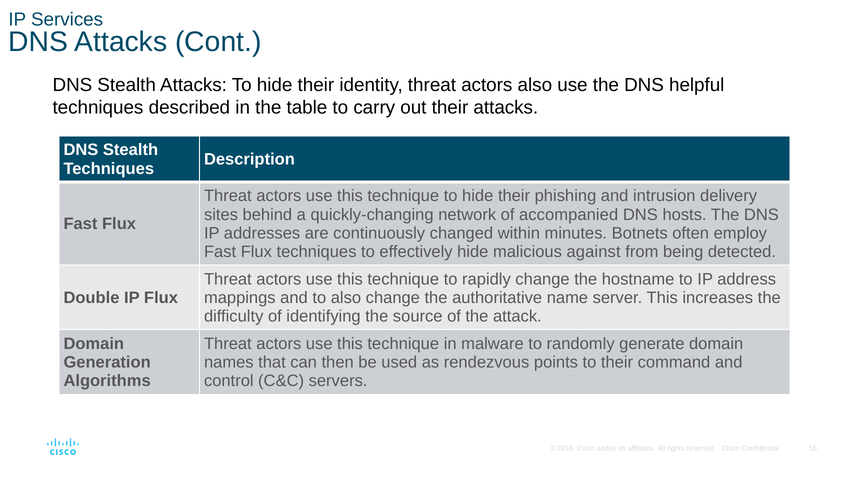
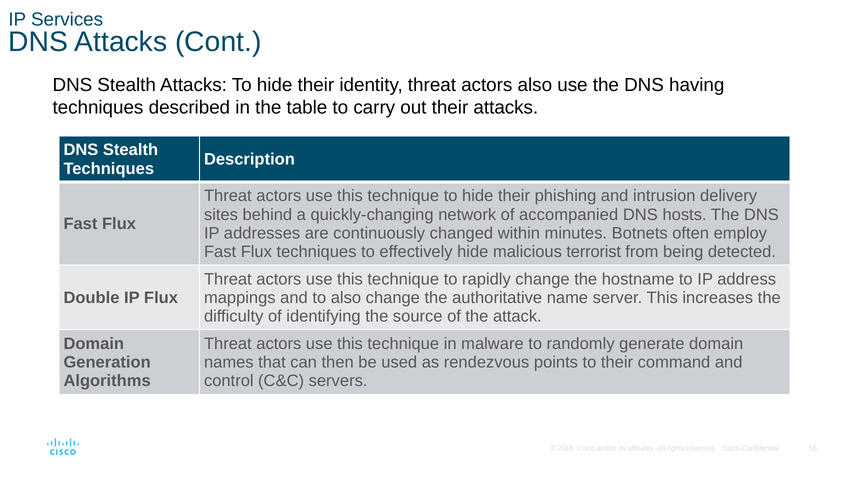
helpful: helpful -> having (697, 85)
against: against -> terrorist (594, 251)
